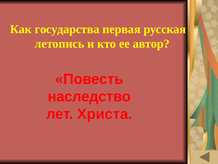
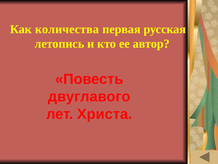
государства: государства -> количества (67, 29)
наследство: наследство -> двуглавого (89, 96)
